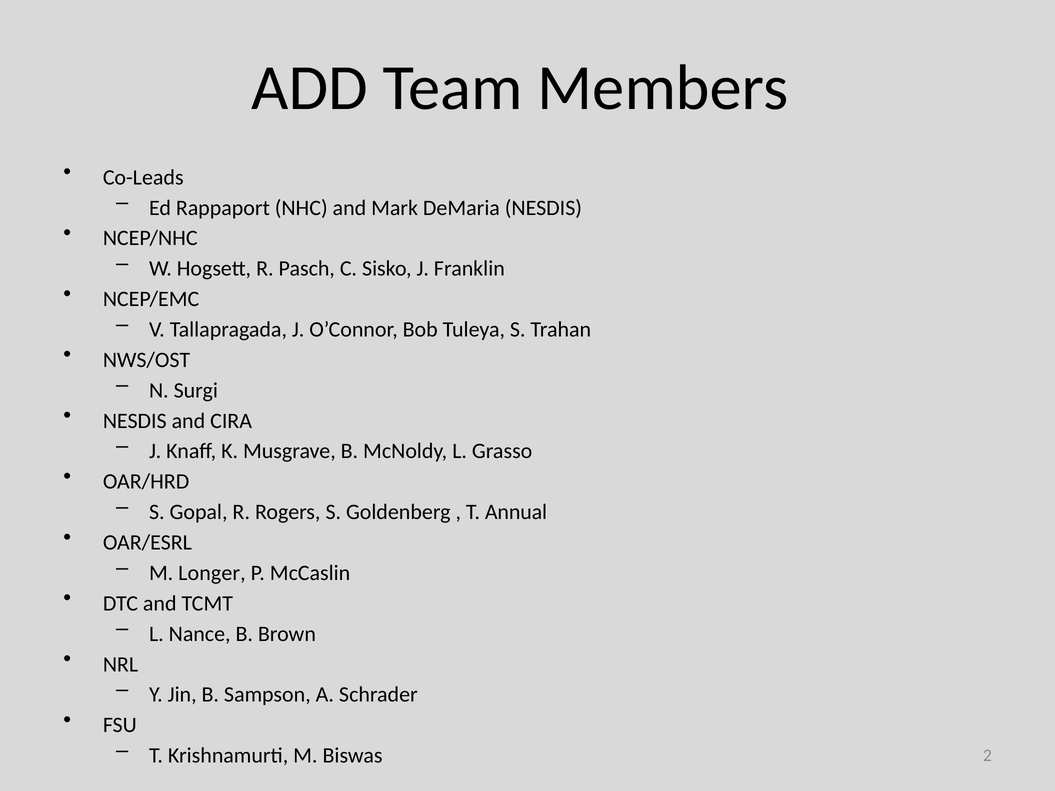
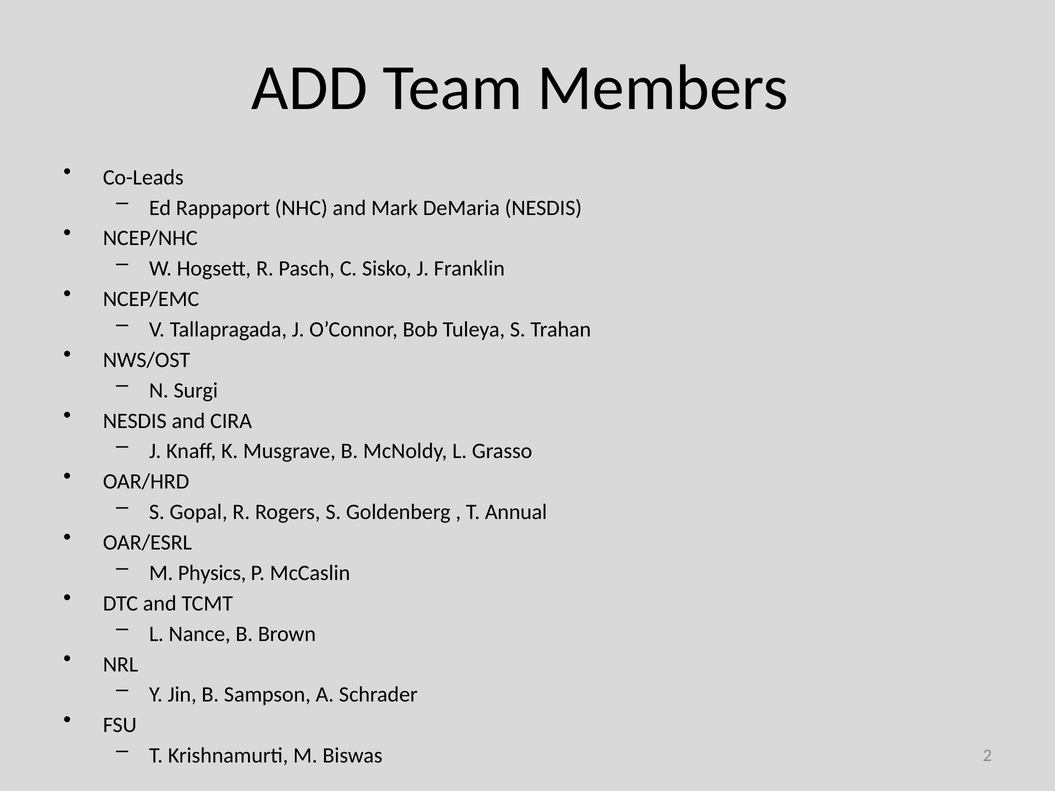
Longer: Longer -> Physics (212, 573)
